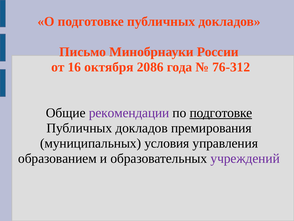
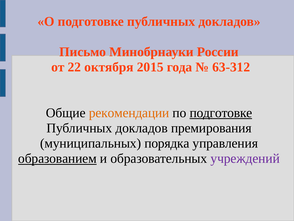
16: 16 -> 22 (74, 67)
2086: 2086 -> 2015 (150, 67)
76-312: 76-312 -> 63-312 (231, 67)
рекомендации colour: purple -> orange (129, 113)
условия: условия -> порядка (167, 143)
образованием underline: none -> present (57, 158)
